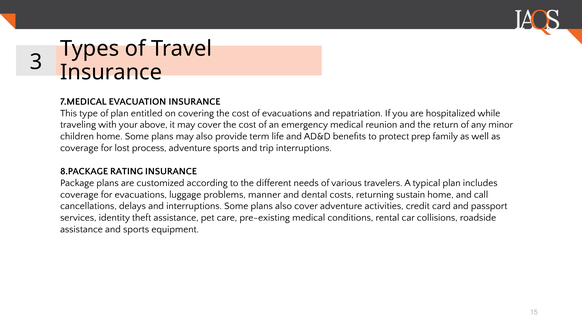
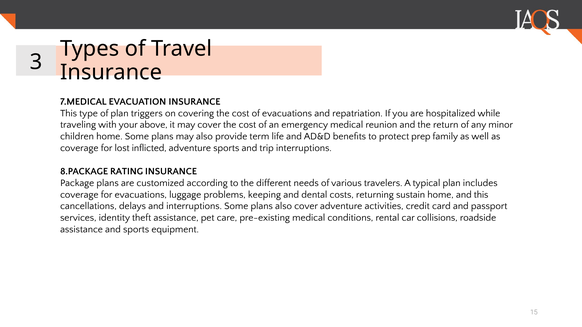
entitled: entitled -> triggers (147, 113)
process: process -> inflicted (149, 148)
manner: manner -> keeping (265, 195)
and call: call -> this (481, 195)
